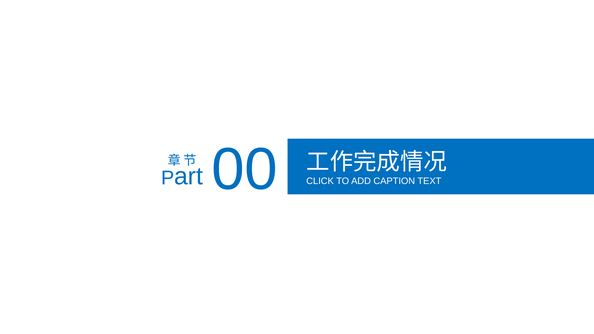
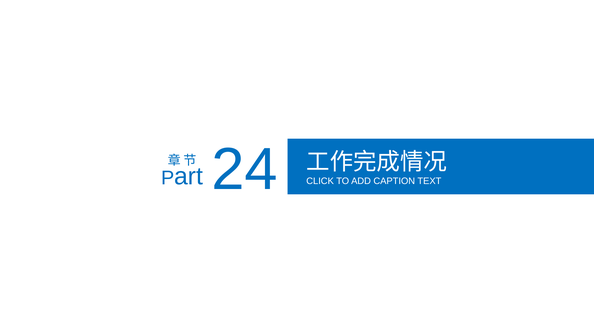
00: 00 -> 24 (245, 170)
